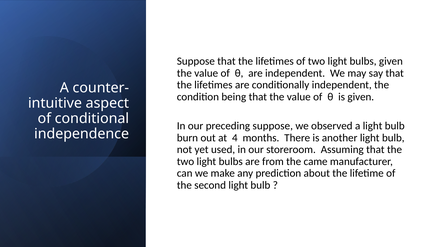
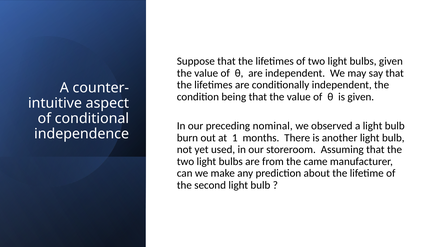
preceding suppose: suppose -> nominal (273, 126)
4: 4 -> 1 (235, 138)
